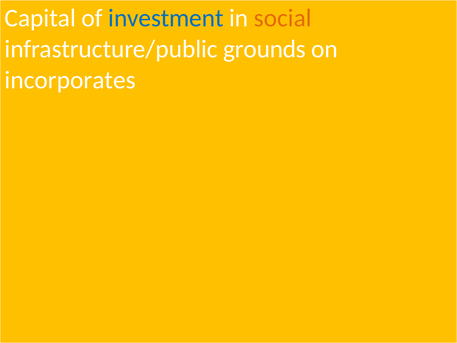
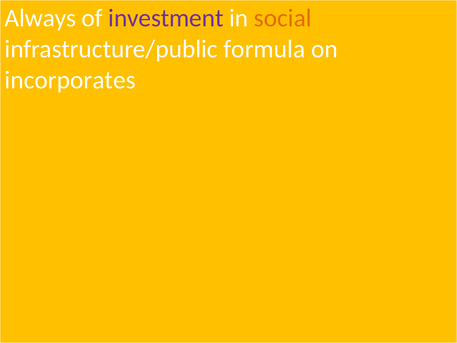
Capital: Capital -> Always (40, 18)
investment colour: blue -> purple (166, 18)
grounds: grounds -> formula (264, 49)
